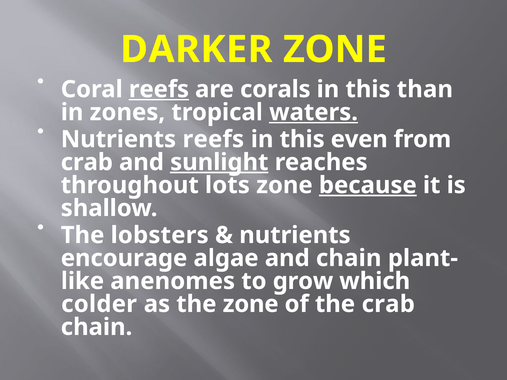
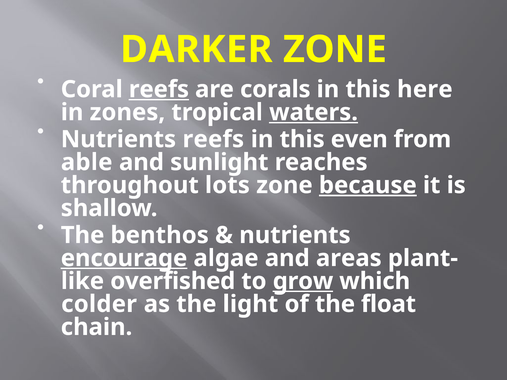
than: than -> here (425, 89)
crab: crab -> able (87, 162)
sunlight underline: present -> none (219, 162)
lobsters: lobsters -> benthos (160, 235)
encourage underline: none -> present (124, 258)
and chain: chain -> areas (349, 258)
anenomes: anenomes -> overfished (173, 281)
grow underline: none -> present (303, 281)
the zone: zone -> light (250, 304)
the crab: crab -> float (389, 304)
